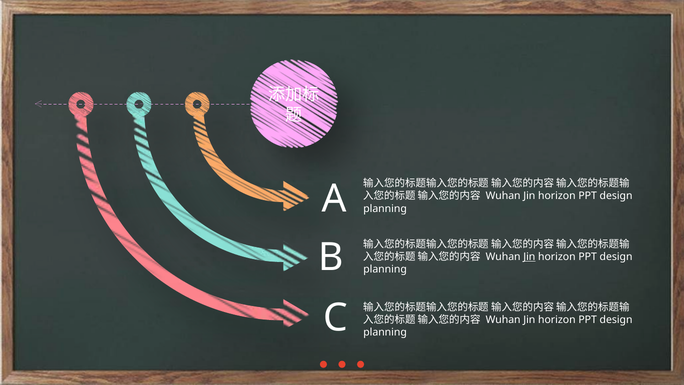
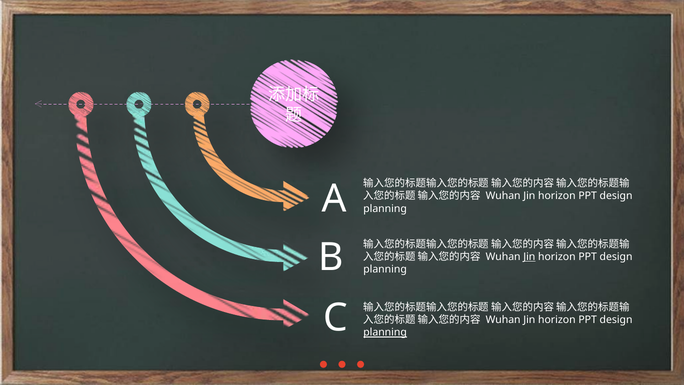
planning underline: none -> present (385, 332)
